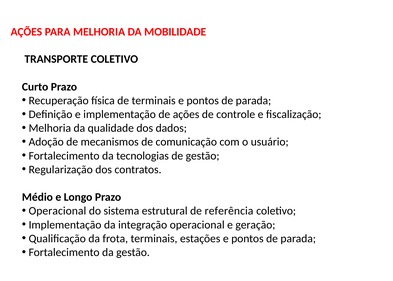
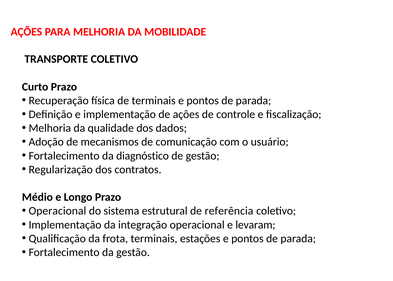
tecnologias: tecnologias -> diagnóstico (143, 156)
geração: geração -> levaram (255, 225)
